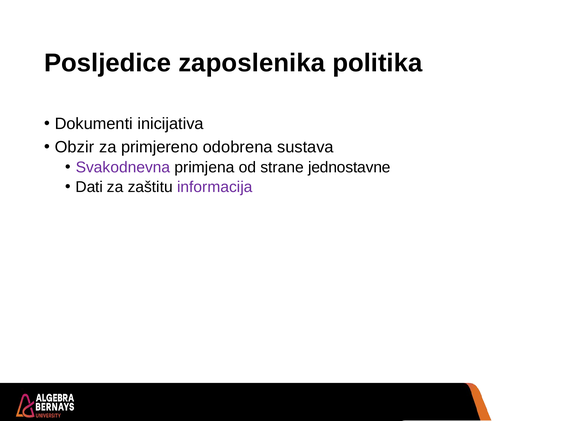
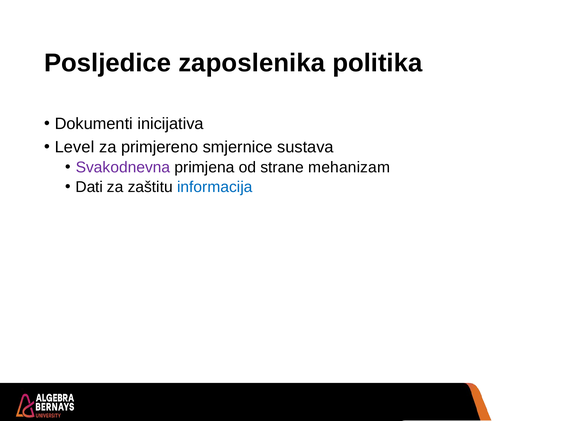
Obzir: Obzir -> Level (75, 147)
odobrena: odobrena -> smjernice (238, 147)
jednostavne: jednostavne -> mehanizam (349, 167)
informacija colour: purple -> blue (215, 187)
